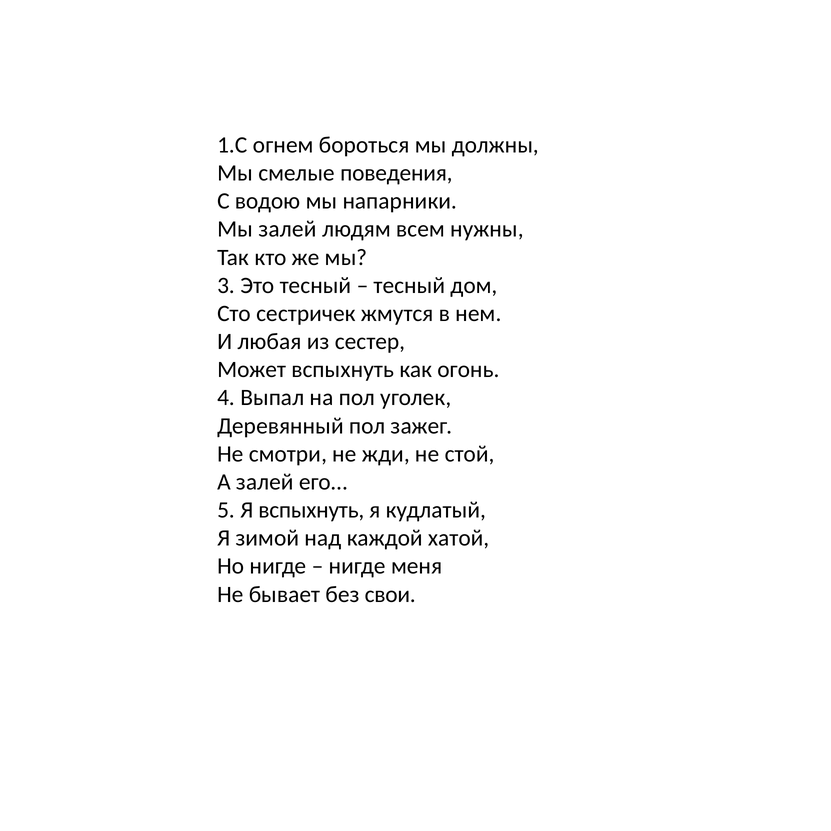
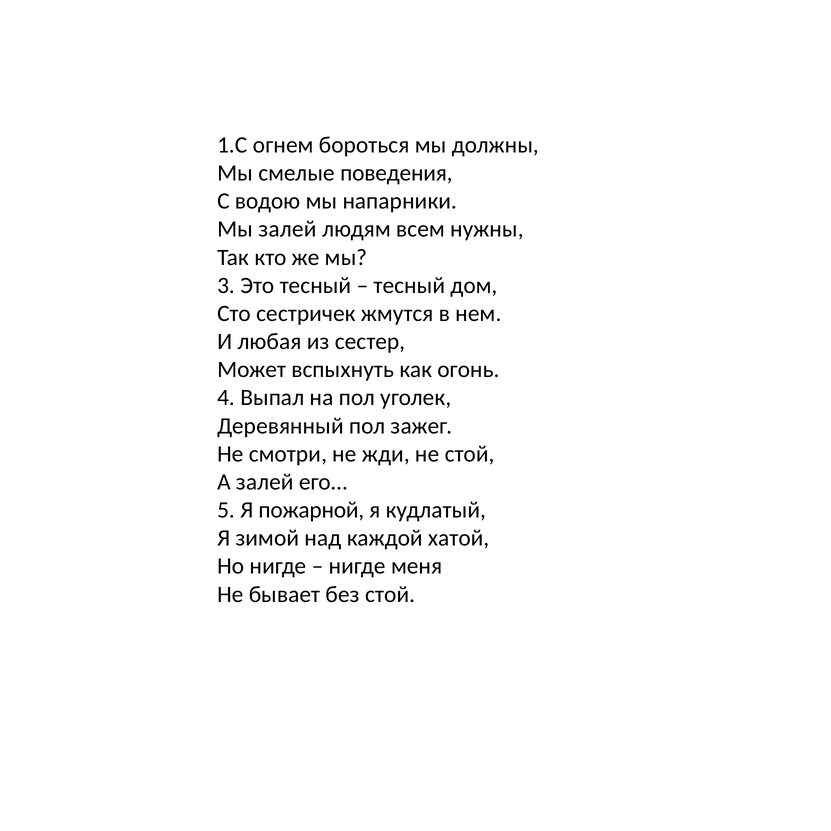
Я вспыхнуть: вспыхнуть -> пожарной (311, 510)
без свои: свои -> стой (390, 594)
